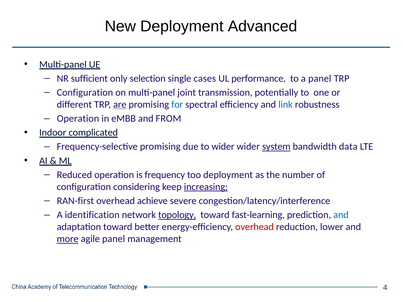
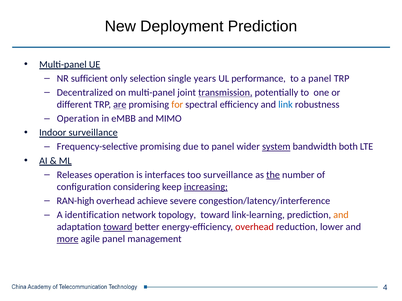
Deployment Advanced: Advanced -> Prediction (262, 26)
cases: cases -> years (205, 79)
Configuration: Configuration -> Decentralized (85, 93)
transmission underline: none -> present (225, 93)
for colour: blue -> orange (177, 105)
FROM: FROM -> MIMO (169, 119)
Indoor complicated: complicated -> surveillance (93, 133)
to wider: wider -> panel (223, 147)
data: data -> both (348, 147)
Reduced: Reduced -> Releases (74, 175)
frequency: frequency -> interfaces (165, 175)
too deployment: deployment -> surveillance (228, 175)
the underline: none -> present (273, 175)
RAN-first: RAN-first -> RAN-high (75, 201)
topology underline: present -> none (177, 215)
fast-learning: fast-learning -> link-learning (258, 215)
and colour: blue -> orange (341, 215)
toward underline: none -> present (118, 227)
